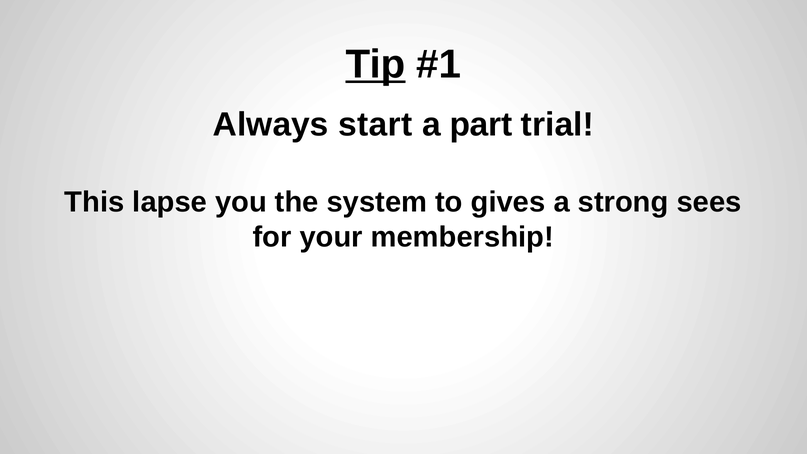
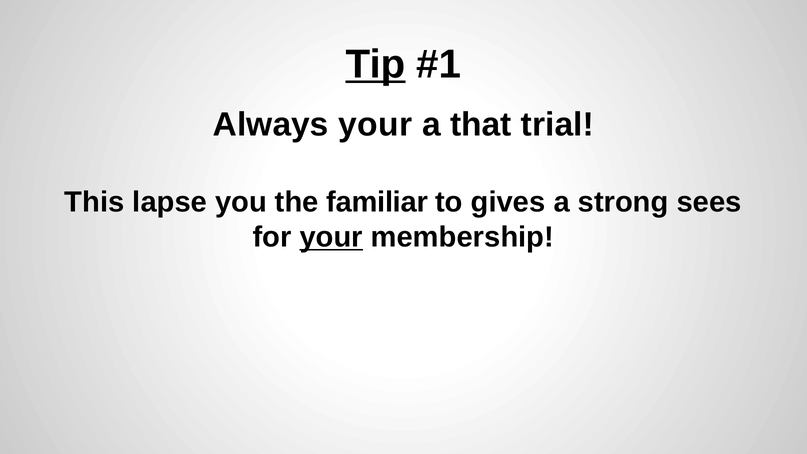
Always start: start -> your (375, 124)
part: part -> that (481, 124)
system: system -> familiar (377, 202)
your underline: none -> present (331, 237)
